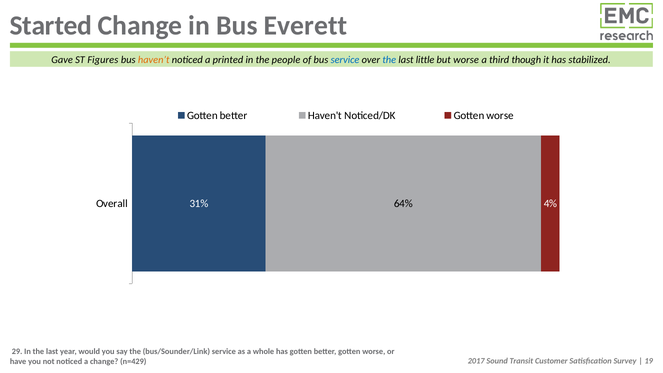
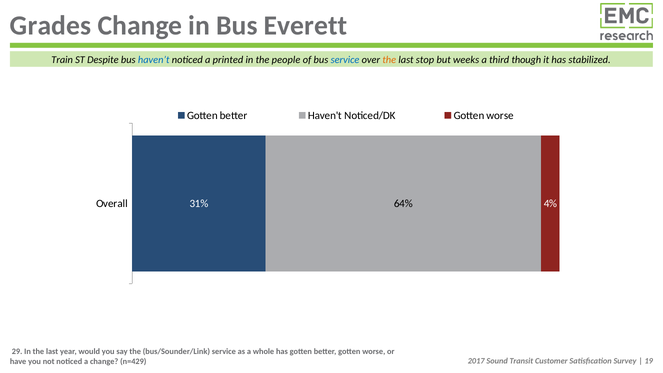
Started: Started -> Grades (51, 26)
Gave: Gave -> Train (62, 60)
Figures: Figures -> Despite (103, 60)
haven’t colour: orange -> blue (154, 60)
the colour: blue -> orange (389, 60)
little: little -> stop (425, 60)
but worse: worse -> weeks (466, 60)
